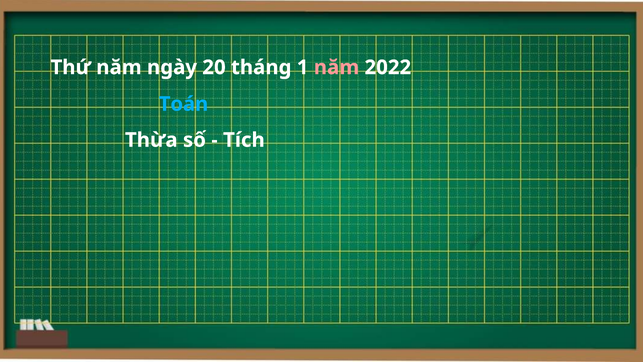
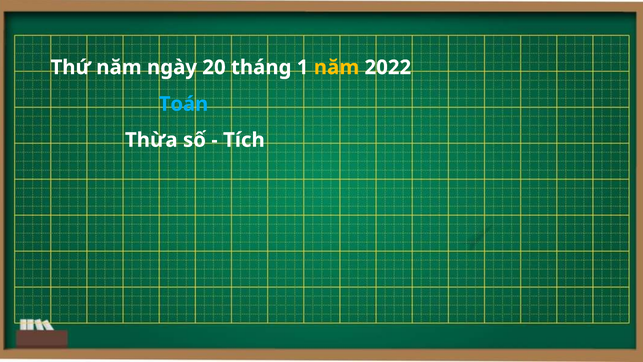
năm colour: pink -> yellow (336, 67)
